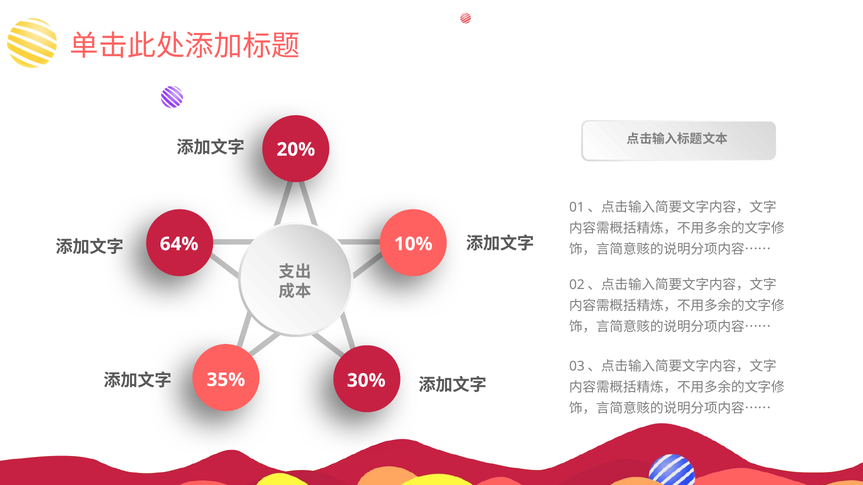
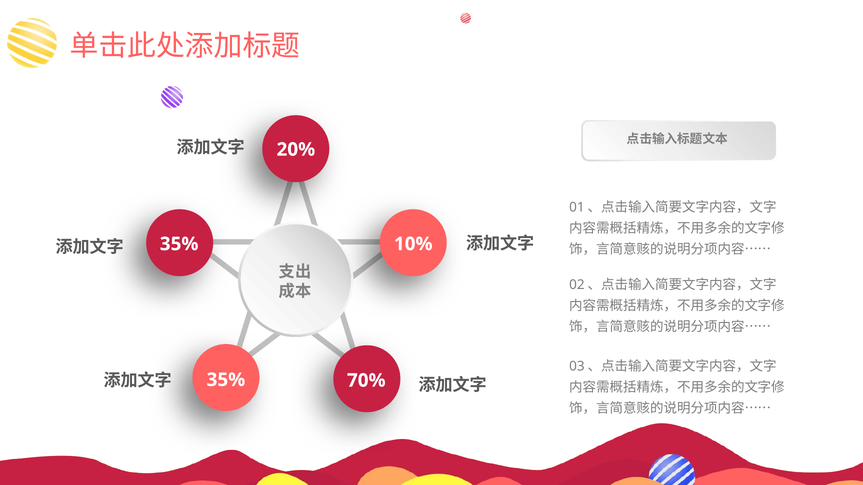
64%: 64% -> 35% (179, 244)
30%: 30% -> 70% (366, 381)
